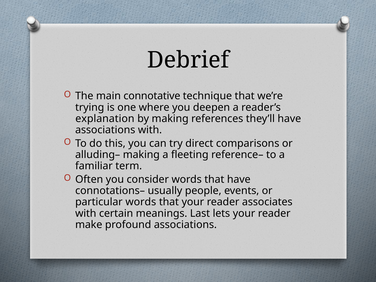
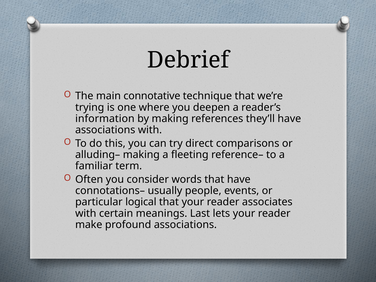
explanation: explanation -> information (105, 119)
particular words: words -> logical (141, 202)
